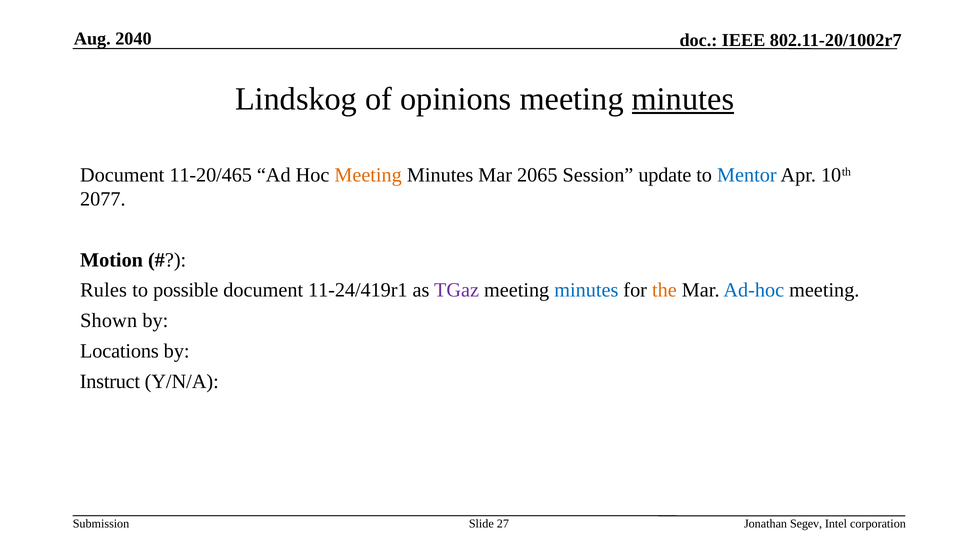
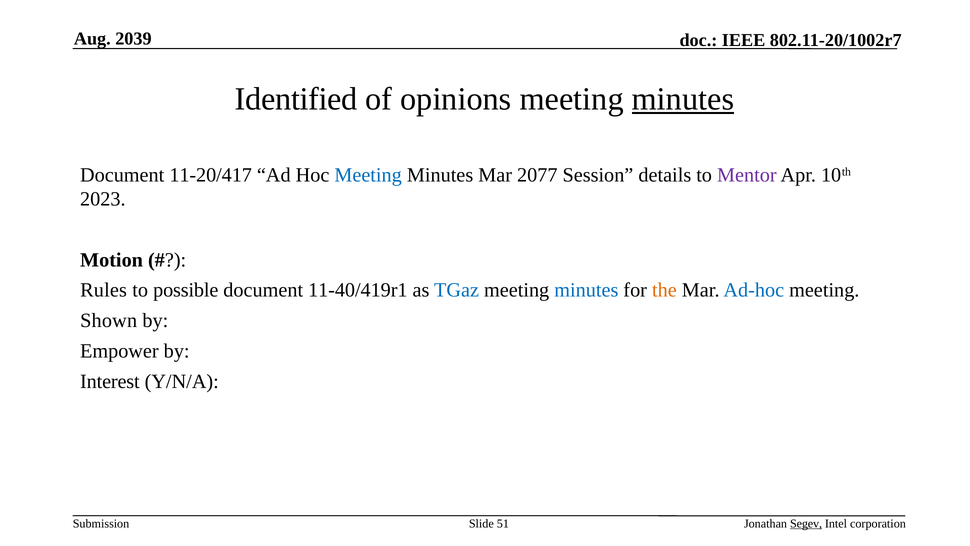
2040: 2040 -> 2039 (133, 39)
Lindskog: Lindskog -> Identified (296, 99)
11-20/465: 11-20/465 -> 11-20/417 (211, 175)
Meeting colour: orange -> blue (368, 175)
2065: 2065 -> 2077 (537, 175)
update: update -> details (665, 175)
Mentor colour: blue -> purple (747, 175)
2077: 2077 -> 2023 (103, 199)
11-24/419r1: 11-24/419r1 -> 11-40/419r1 (358, 290)
TGaz colour: purple -> blue (457, 290)
Locations: Locations -> Empower (119, 351)
Instruct: Instruct -> Interest (110, 381)
27: 27 -> 51 (503, 523)
Segev underline: none -> present (806, 523)
